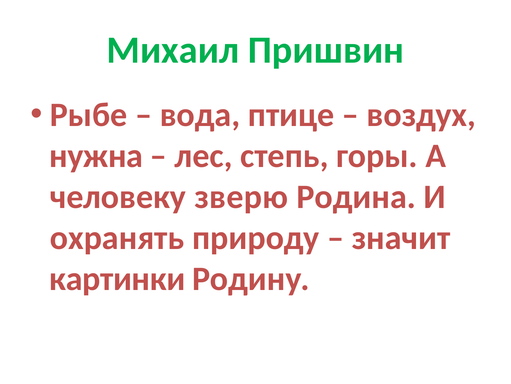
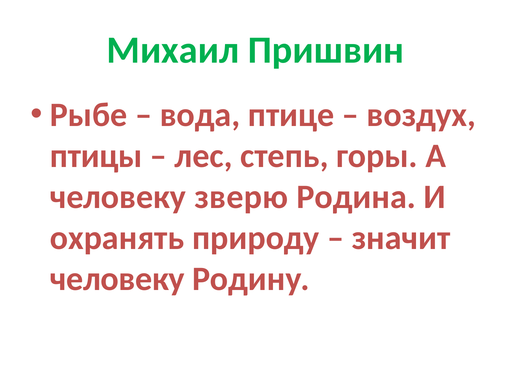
нужна: нужна -> птицы (96, 156)
картинки: картинки -> человеку (117, 278)
